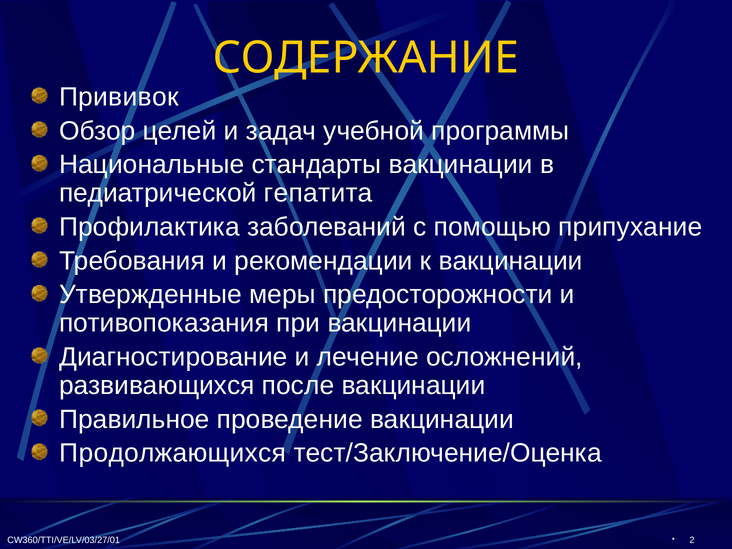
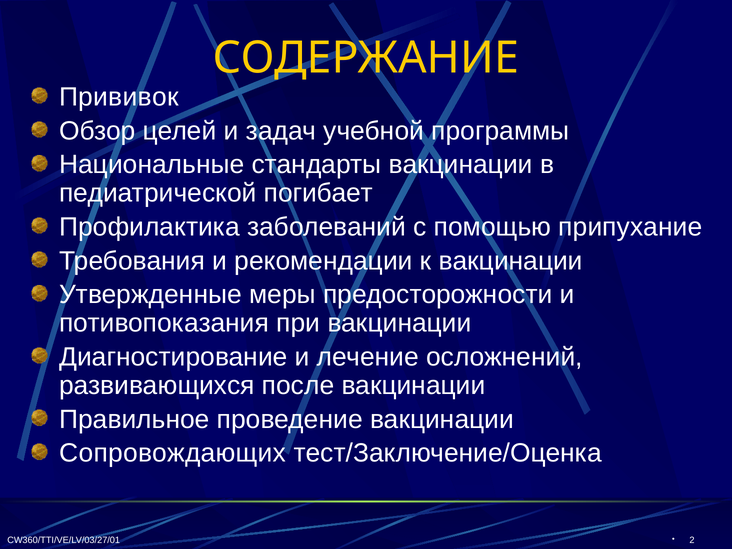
гепатита: гепатита -> погибает (318, 193)
Продолжающихся: Продолжающихся -> Сопровождающих (173, 453)
